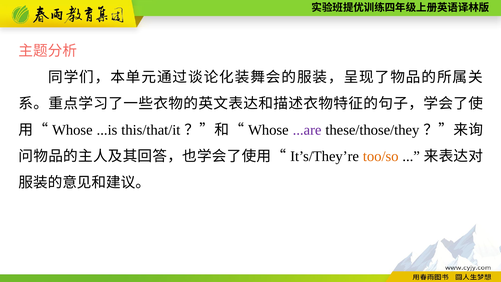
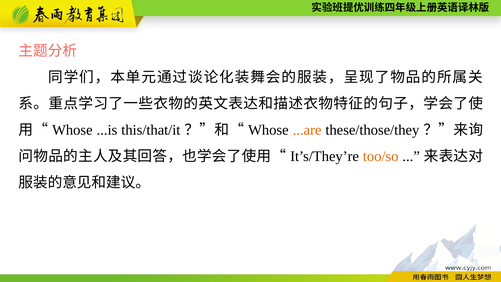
...are colour: purple -> orange (307, 130)
